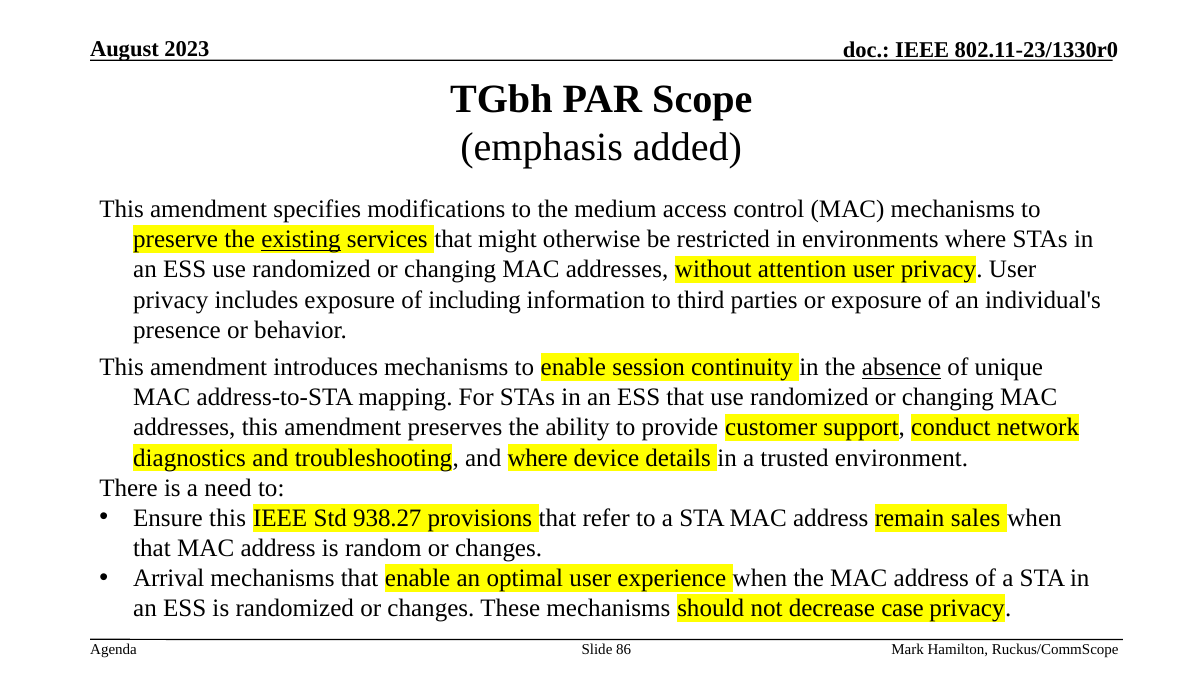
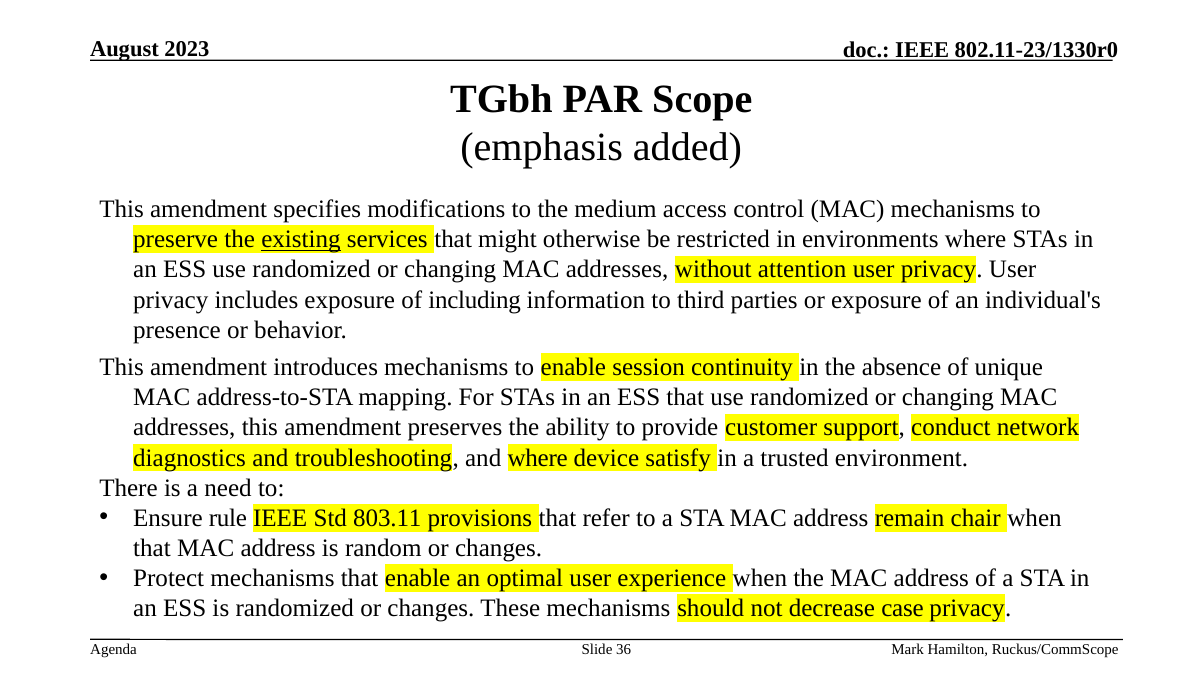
absence underline: present -> none (902, 367)
details: details -> satisfy (678, 458)
Ensure this: this -> rule (228, 518)
938.27: 938.27 -> 803.11 (387, 518)
sales: sales -> chair (976, 518)
Arrival: Arrival -> Protect (169, 578)
86: 86 -> 36 (624, 649)
